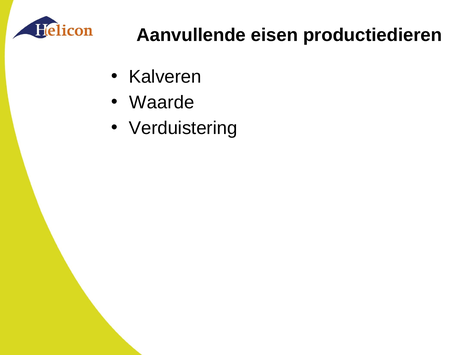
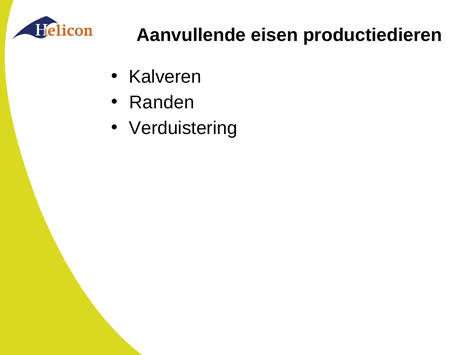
Waarde: Waarde -> Randen (162, 103)
